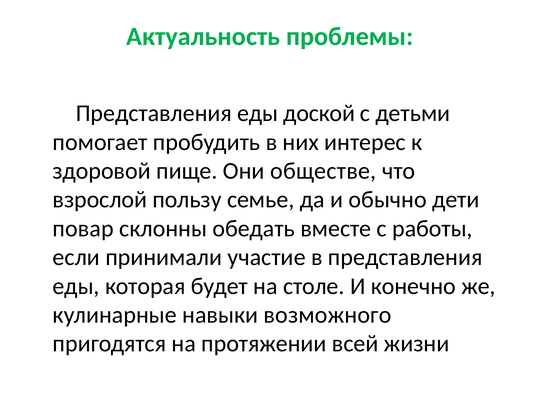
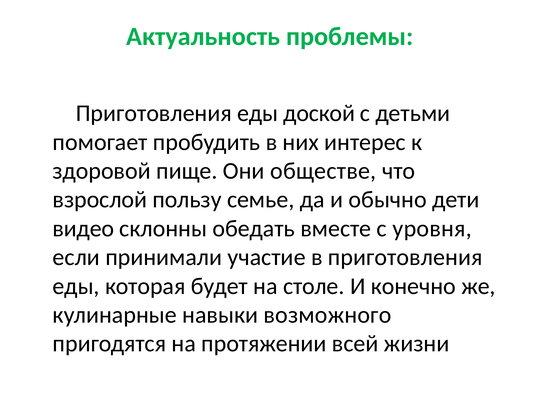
Представления: Представления -> Приготовления (154, 113)
повар: повар -> видео (83, 229)
работы: работы -> уровня (432, 229)
в представления: представления -> приготовления (405, 257)
